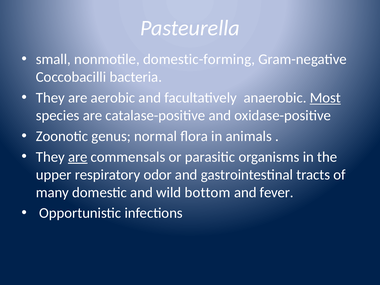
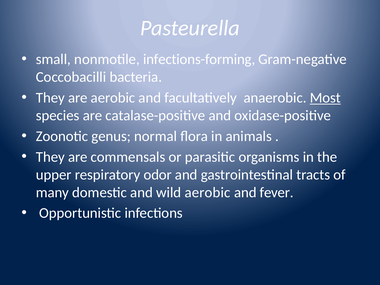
domestic-forming: domestic-forming -> infections-forming (199, 59)
are underline: present -> none (78, 157)
wild bottom: bottom -> aerobic (208, 192)
